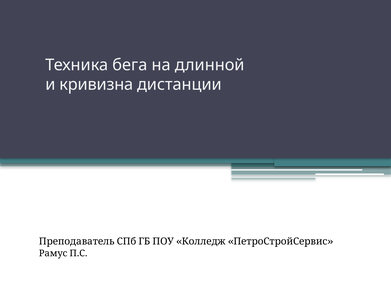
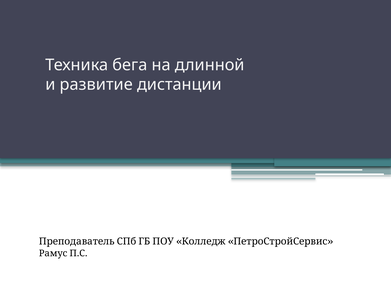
кривизна: кривизна -> развитие (96, 85)
